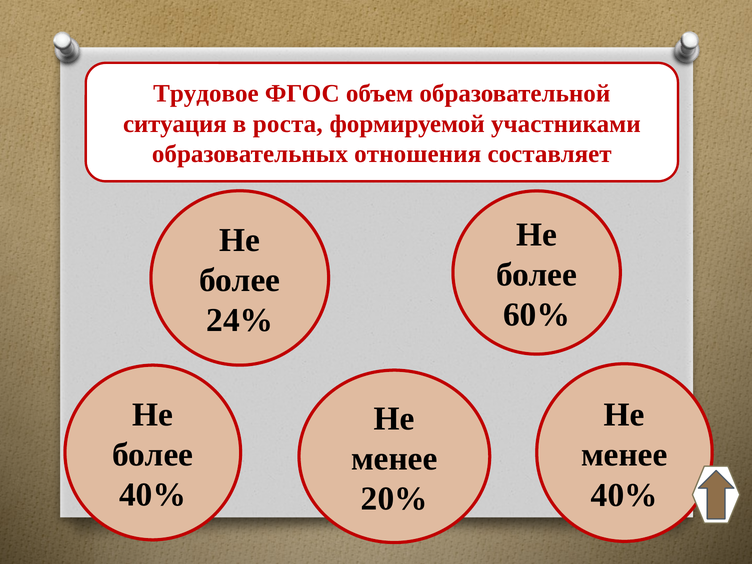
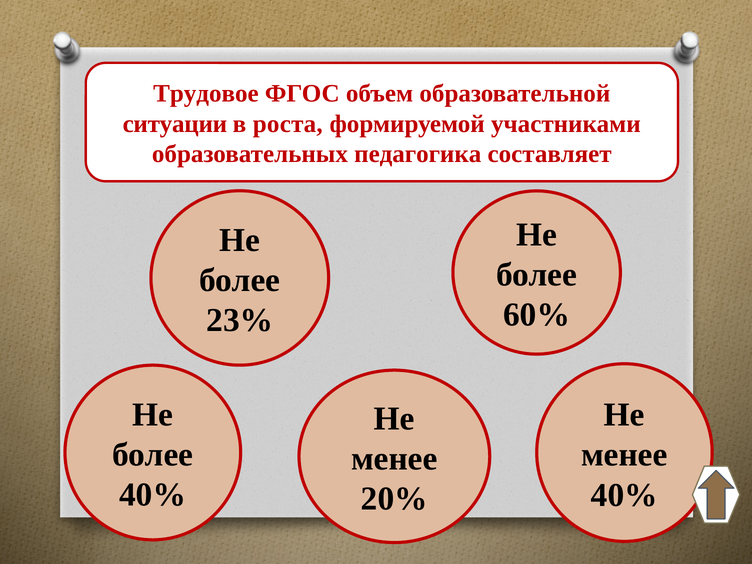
ситуация: ситуация -> ситуации (175, 124)
отношения: отношения -> педагогика (418, 154)
24%: 24% -> 23% (240, 320)
